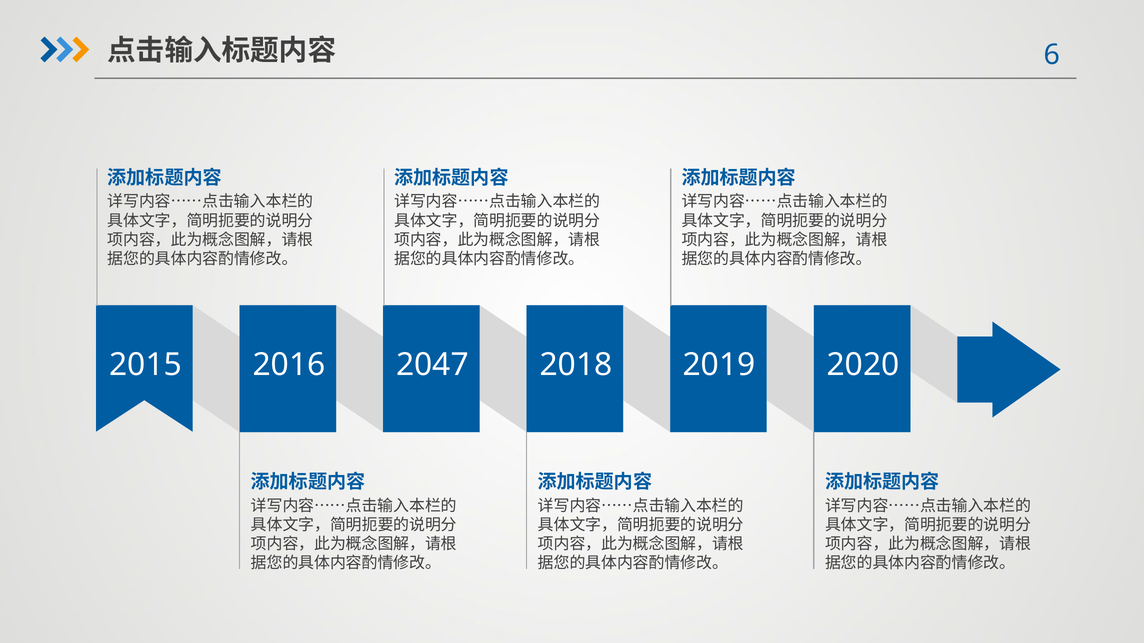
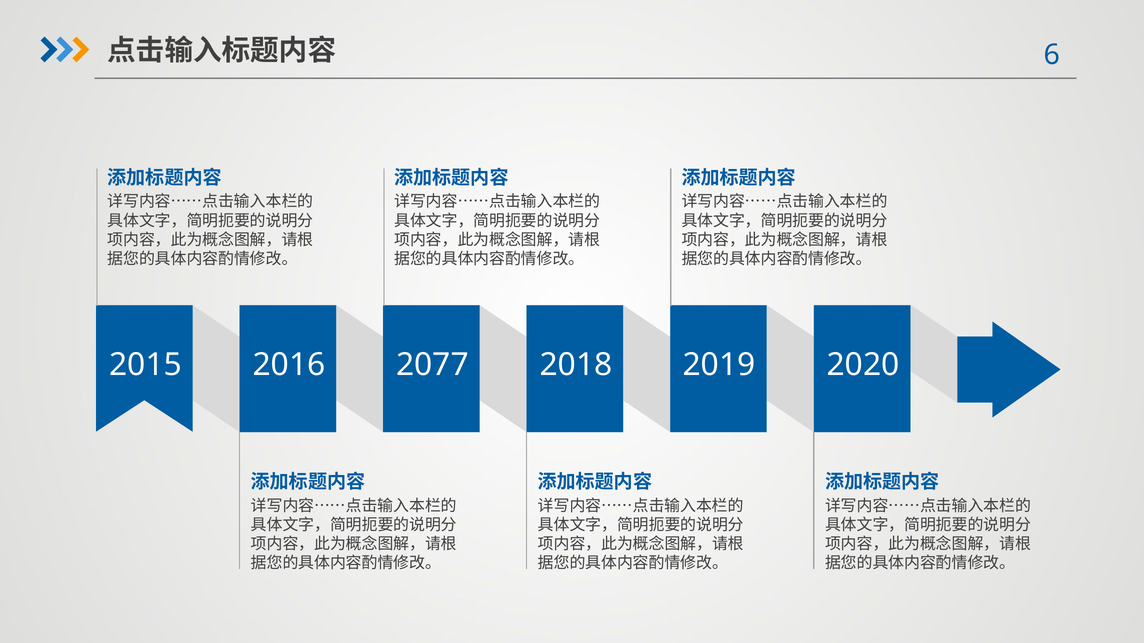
2047: 2047 -> 2077 (432, 365)
